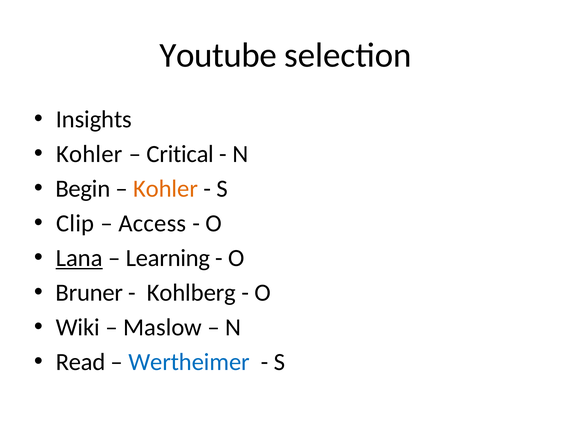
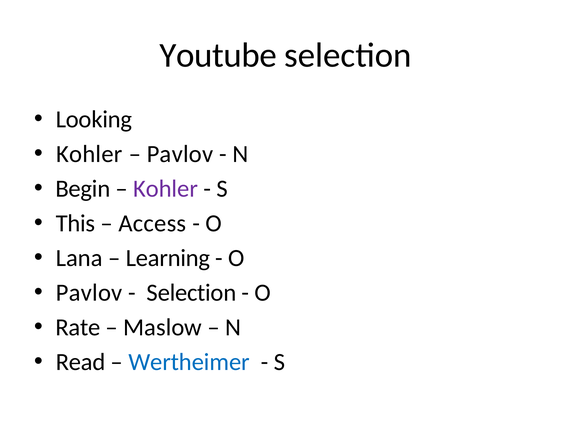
Insights: Insights -> Looking (94, 119)
Critical: Critical -> Pavlov (180, 154)
Kohler colour: orange -> purple (166, 189)
Clip: Clip -> This (75, 223)
Lana underline: present -> none (79, 258)
Bruner: Bruner -> Pavlov (89, 293)
Kohlberg: Kohlberg -> Selection (191, 293)
Wiki: Wiki -> Rate (78, 327)
